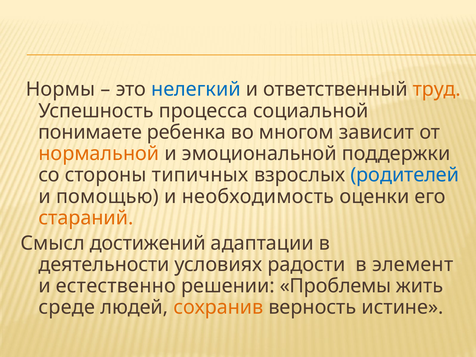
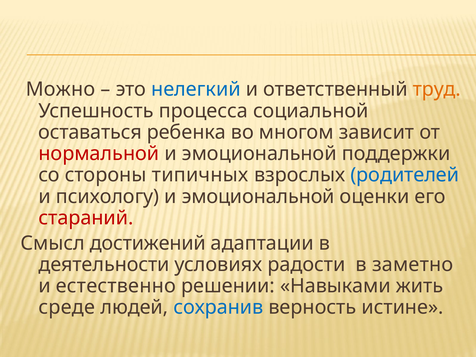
Нормы: Нормы -> Можно (60, 89)
понимаете: понимаете -> оставаться (90, 132)
нормальной colour: orange -> red (99, 154)
помощью: помощью -> психологу (108, 197)
необходимость: необходимость -> эмоциональной (258, 197)
стараний colour: orange -> red (86, 218)
элемент: элемент -> заметно (413, 265)
Проблемы: Проблемы -> Навыками (335, 286)
сохранив colour: orange -> blue (218, 307)
